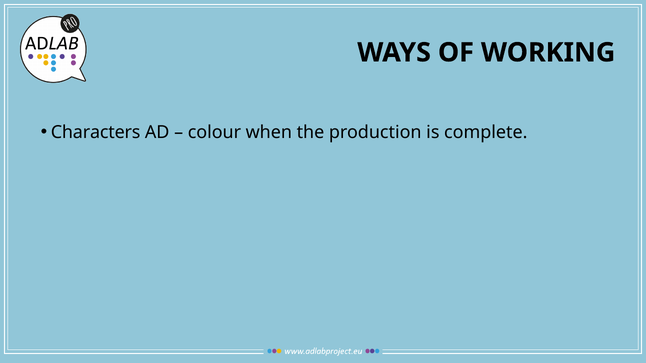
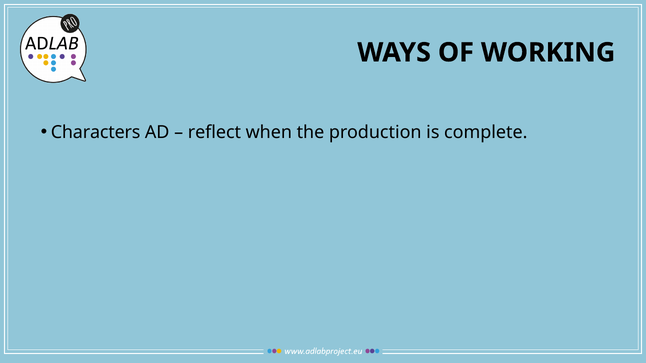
colour: colour -> reflect (214, 133)
